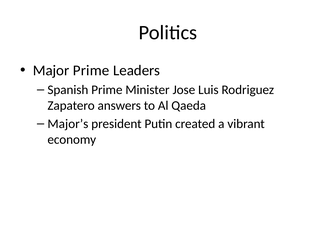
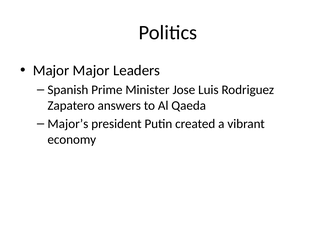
Major Prime: Prime -> Major (91, 70)
